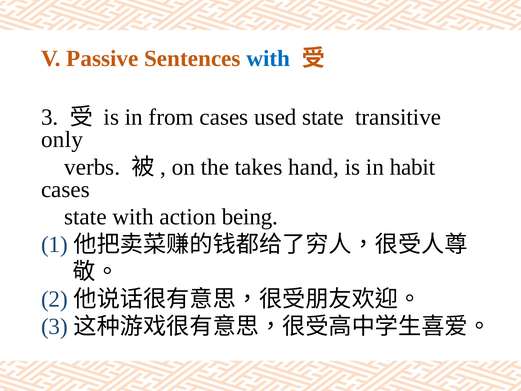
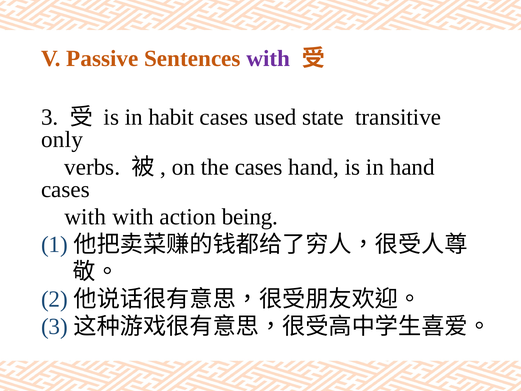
with colour: blue -> purple (268, 58)
from: from -> habit (171, 117)
the takes: takes -> cases (259, 167)
in habit: habit -> hand (412, 167)
state: state -> with (85, 217)
